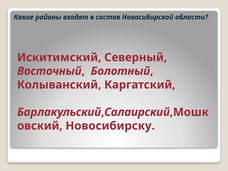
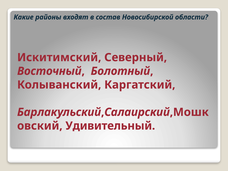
Новосибирску: Новосибирску -> Удивительный (110, 126)
